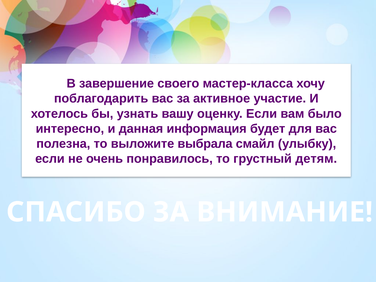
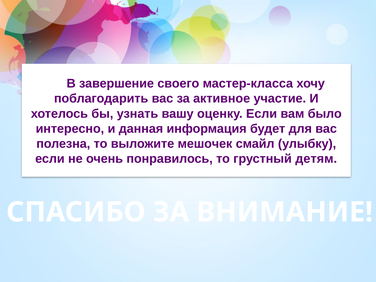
выбрала: выбрала -> мешочек (205, 144)
